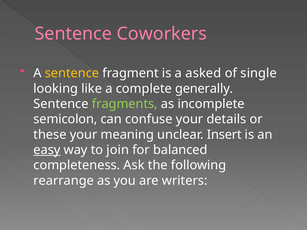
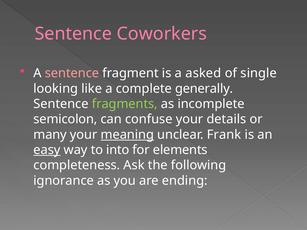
sentence colour: yellow -> pink (72, 73)
these: these -> many (50, 135)
meaning underline: none -> present (127, 135)
Insert: Insert -> Frank (224, 135)
join: join -> into (118, 150)
balanced: balanced -> elements (180, 150)
rearrange: rearrange -> ignorance (64, 181)
writers: writers -> ending (185, 181)
